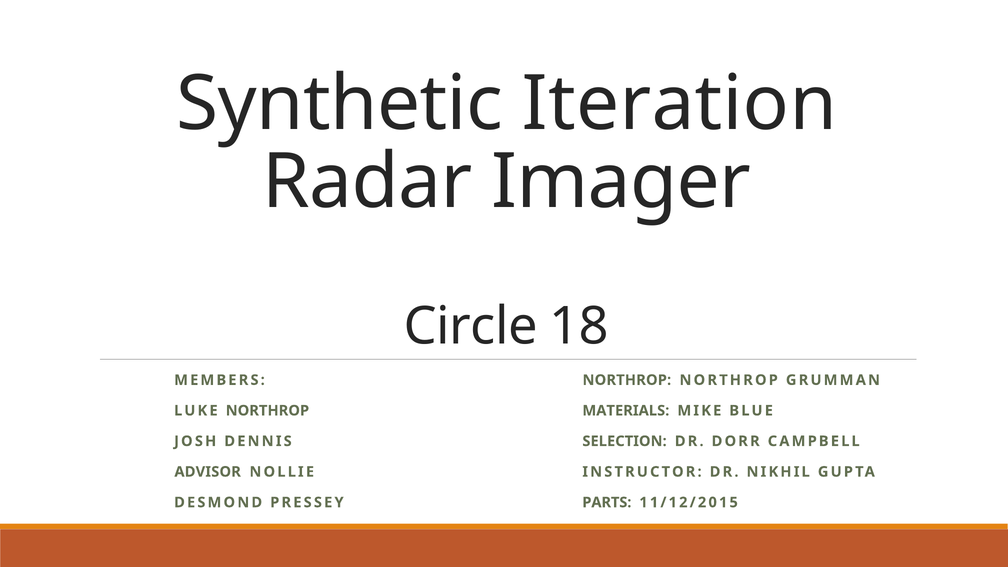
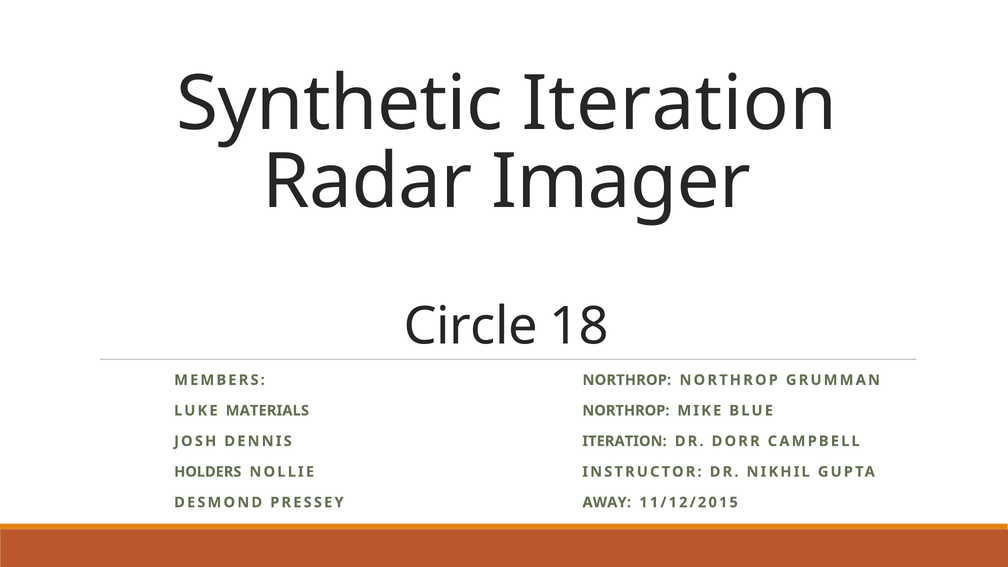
LUKE NORTHROP: NORTHROP -> MATERIALS (267, 411)
MATERIALS: MATERIALS -> NORTHROP (626, 411)
SELECTION: SELECTION -> ITERATION (625, 441)
ADVISOR: ADVISOR -> HOLDERS (208, 472)
PARTS: PARTS -> AWAY (607, 502)
